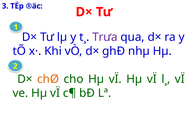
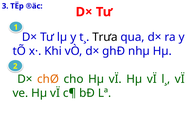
Trưa colour: purple -> black (105, 37)
